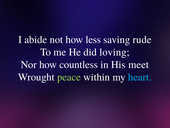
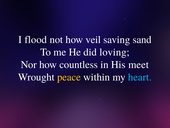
abide: abide -> flood (36, 39)
less: less -> veil (93, 39)
rude: rude -> sand (142, 39)
peace colour: light green -> yellow (69, 77)
